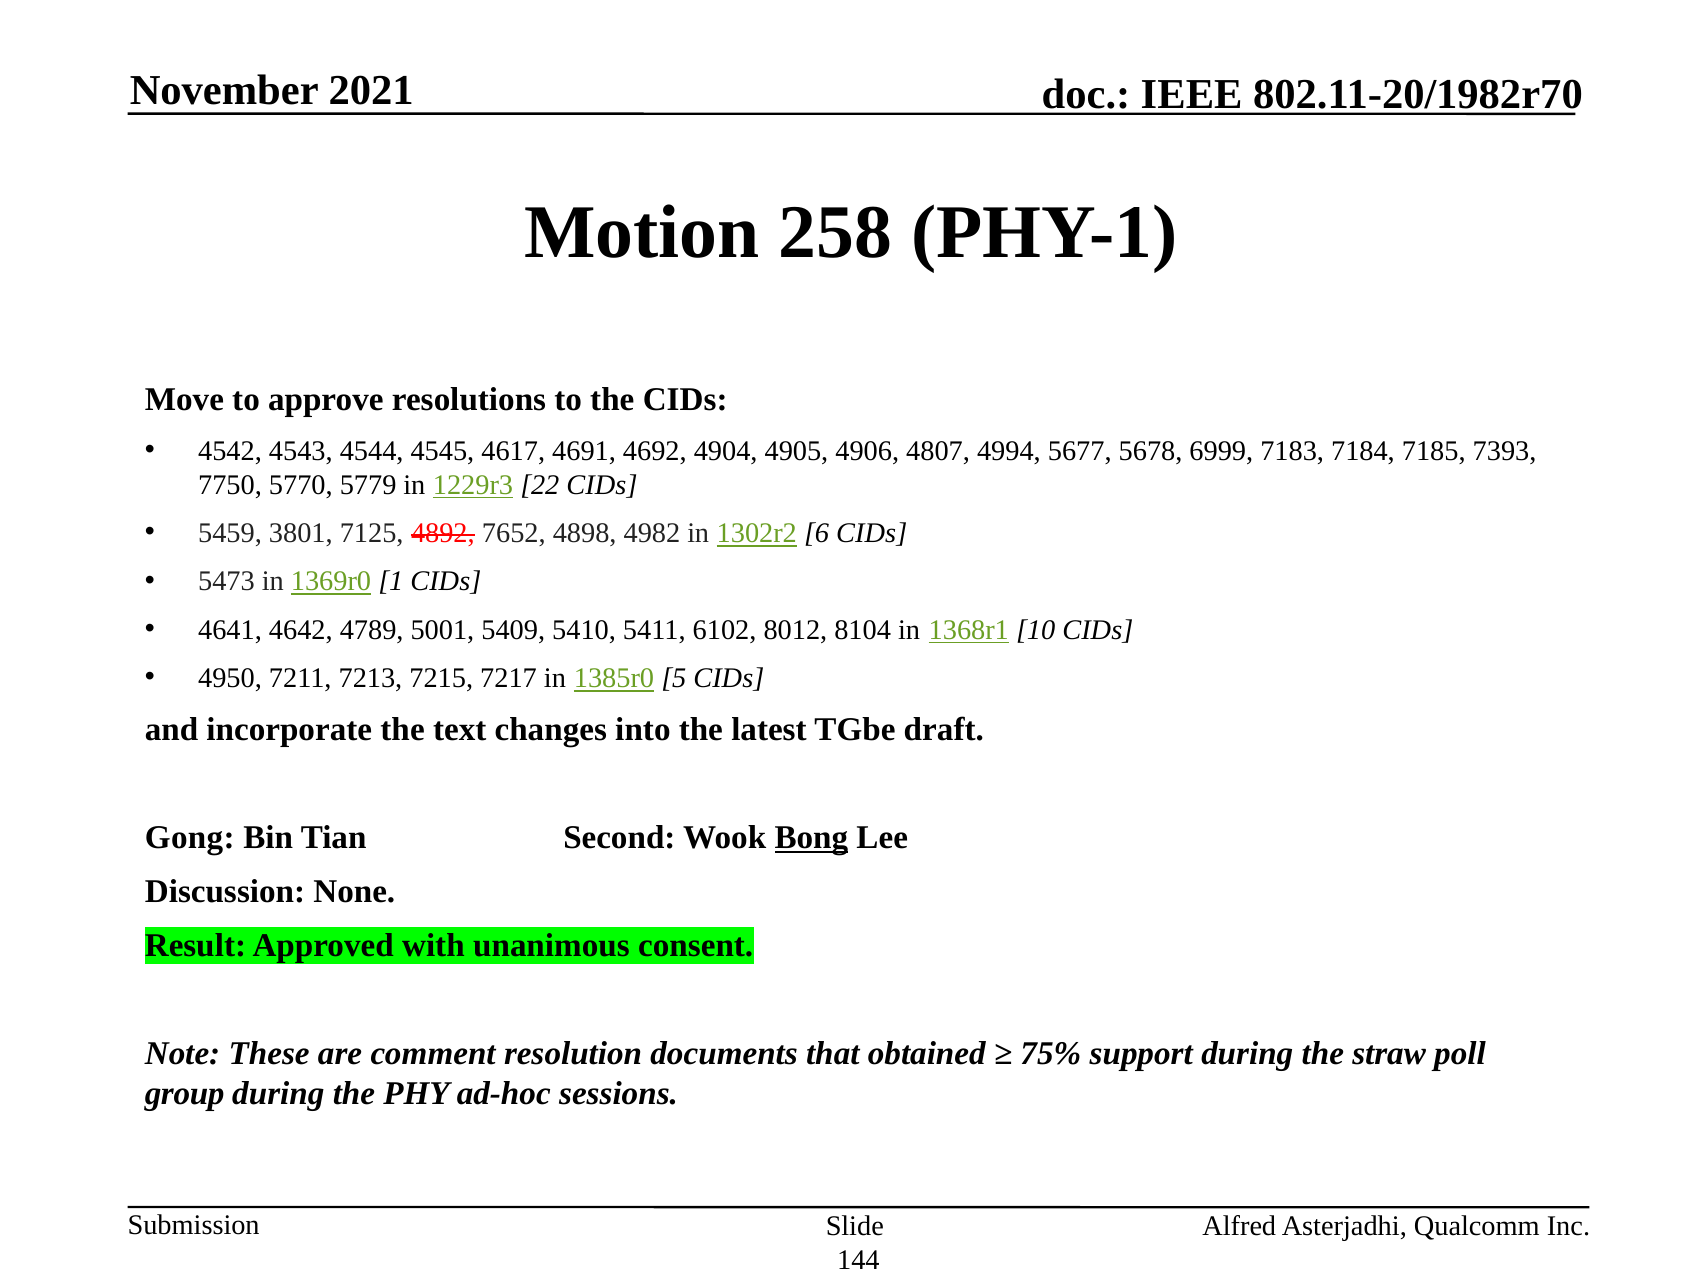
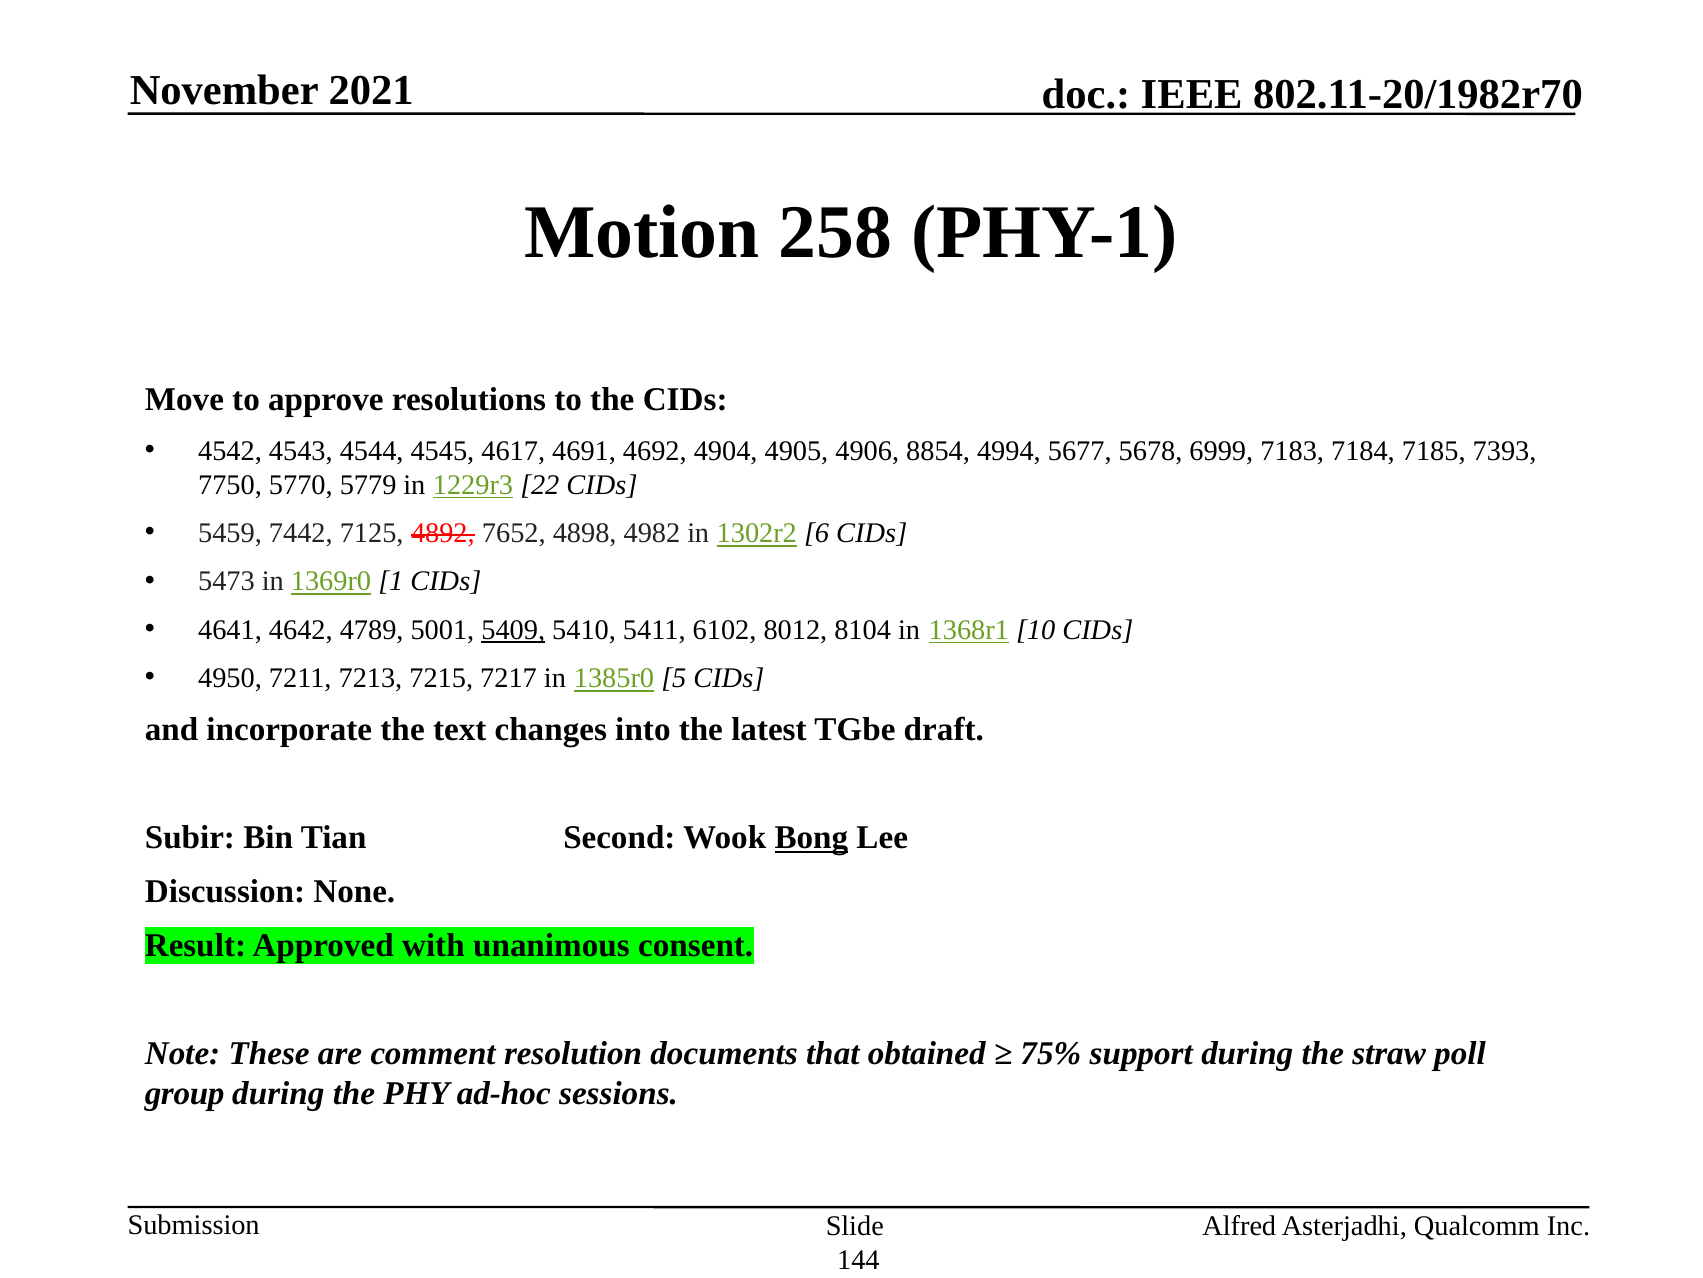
4807: 4807 -> 8854 (938, 451)
3801: 3801 -> 7442 (301, 533)
5409 underline: none -> present (513, 629)
Gong: Gong -> Subir (190, 837)
